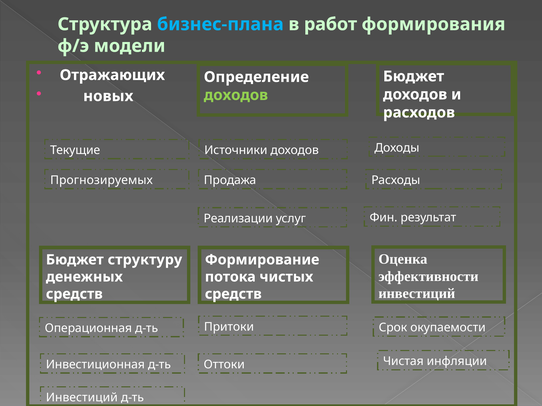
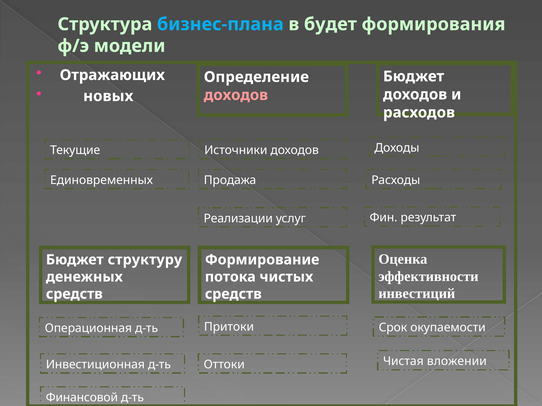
работ: работ -> будет (330, 24)
доходов colour: light green -> pink (236, 95)
Прогнозируемых: Прогнозируемых -> Единовременных (102, 180)
инфляции: инфляции -> вложении (457, 362)
Инвестиций: Инвестиций -> Финансовой (82, 398)
